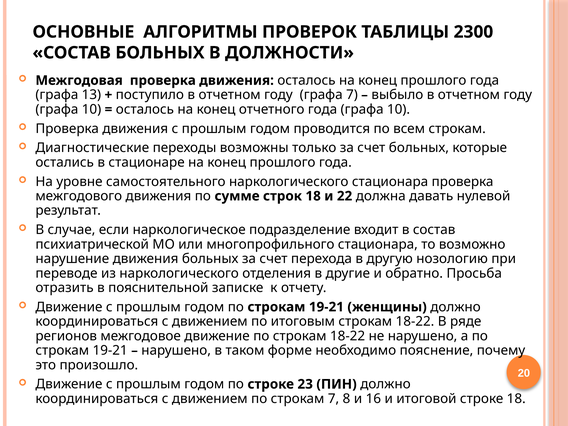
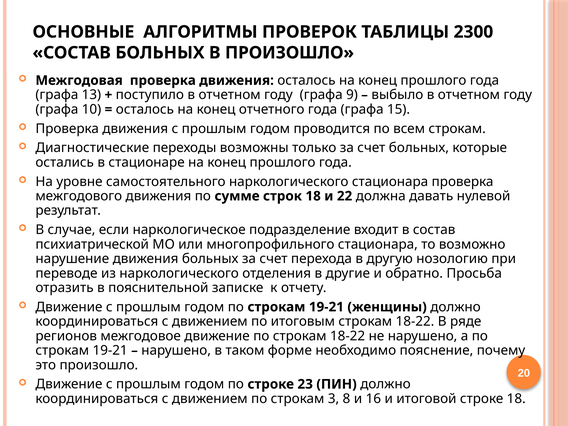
В ДОЛЖНОСТИ: ДОЛЖНОСТИ -> ПРОИЗОШЛО (290, 53)
графа 7: 7 -> 9 (352, 95)
года графа 10: 10 -> 15 (399, 109)
строкам 7: 7 -> 3 (333, 399)
